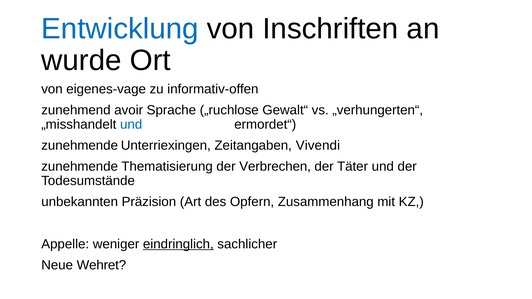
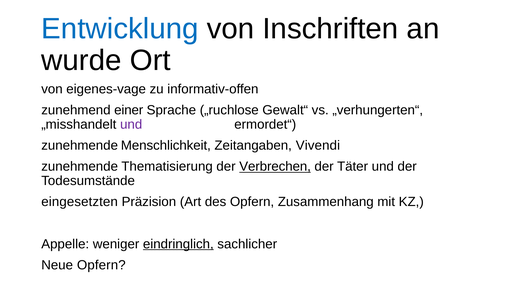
avoir: avoir -> einer (129, 110)
und colour: blue -> purple (131, 125)
Unterriexingen: Unterriexingen -> Menschlichkeit (166, 146)
Verbrechen underline: none -> present (275, 167)
unbekannten: unbekannten -> eingesetzten (80, 202)
Neue Wehret: Wehret -> Opfern (101, 265)
